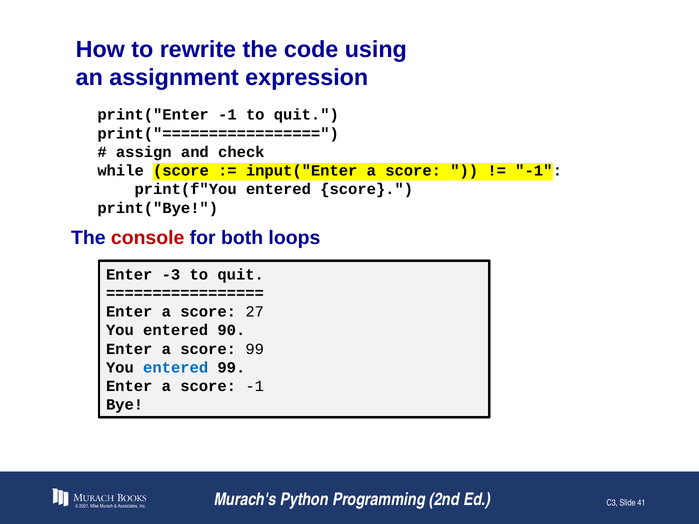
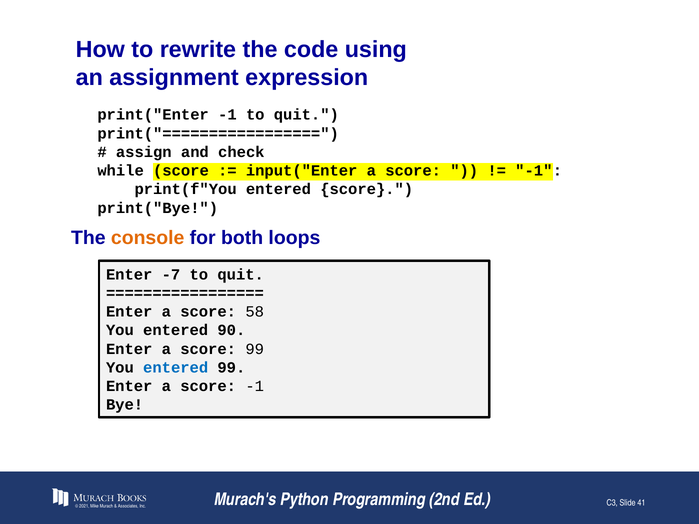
console colour: red -> orange (148, 238)
-3: -3 -> -7 (171, 275)
27: 27 -> 58 (255, 312)
